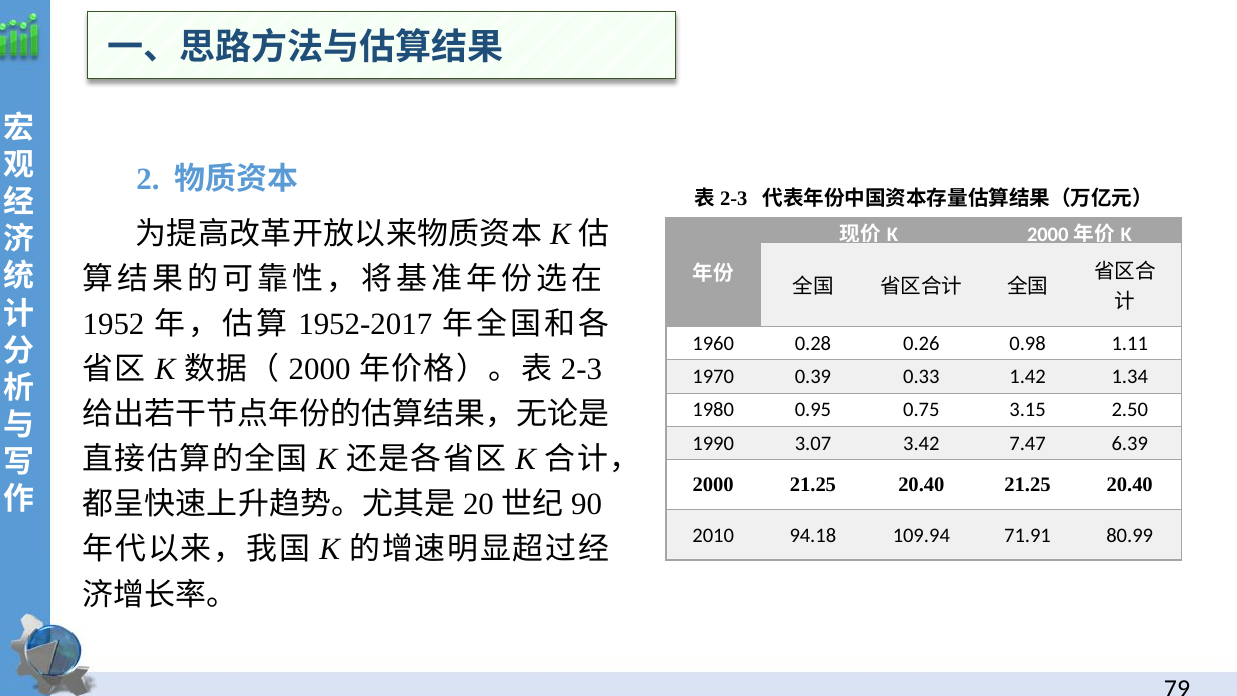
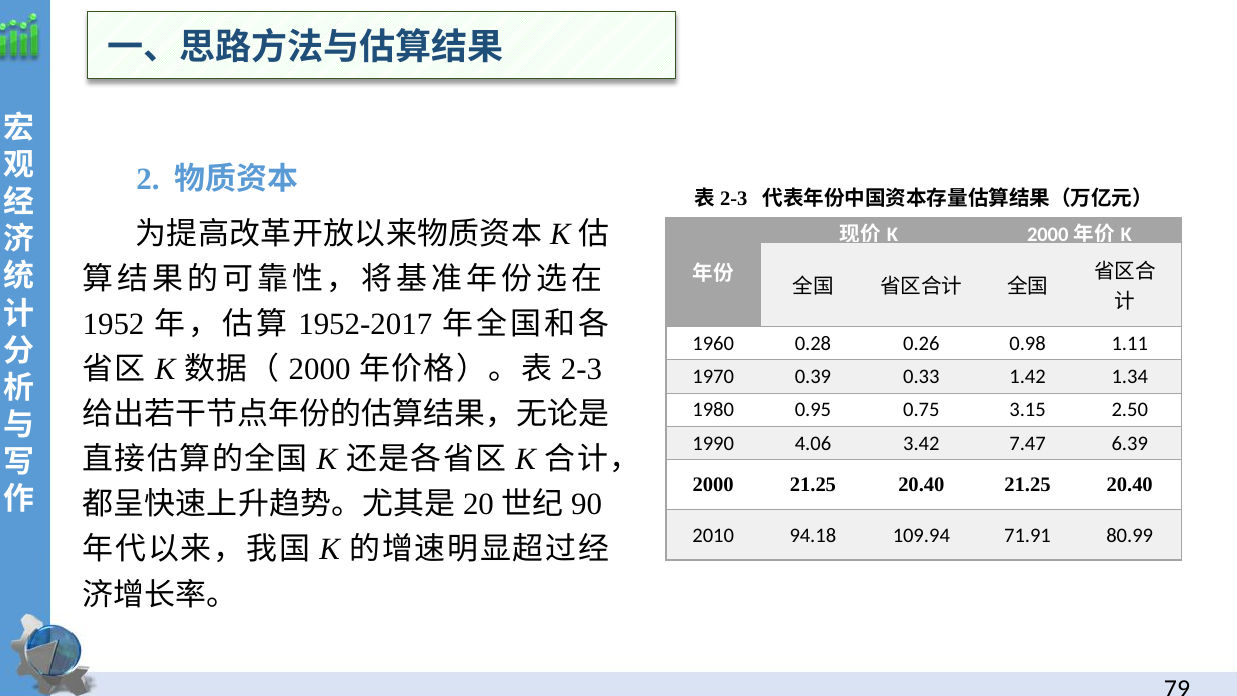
3.07: 3.07 -> 4.06 (813, 443)
